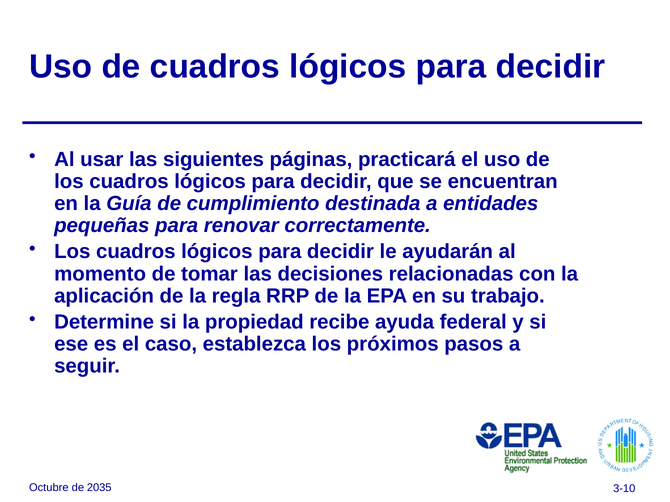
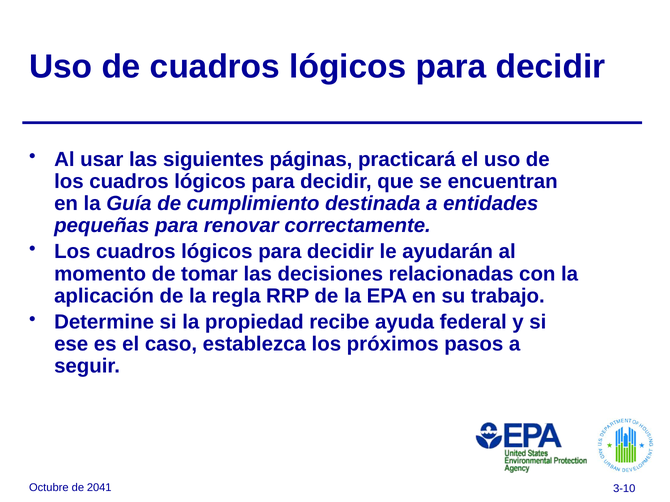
2035: 2035 -> 2041 (99, 488)
